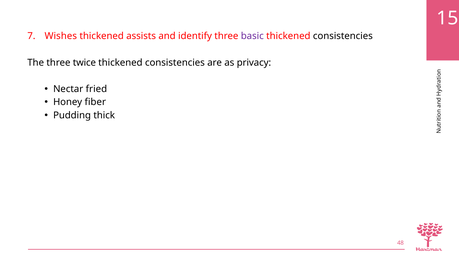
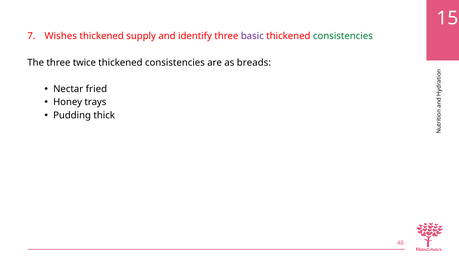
assists: assists -> supply (141, 36)
consistencies colour: black -> green (343, 36)
privacy: privacy -> breads (254, 63)
fiber: fiber -> trays (95, 102)
